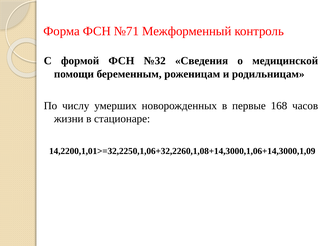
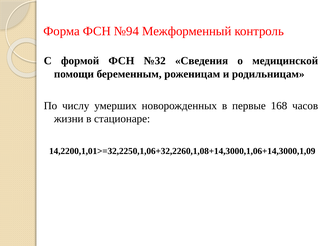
№71: №71 -> №94 (126, 31)
